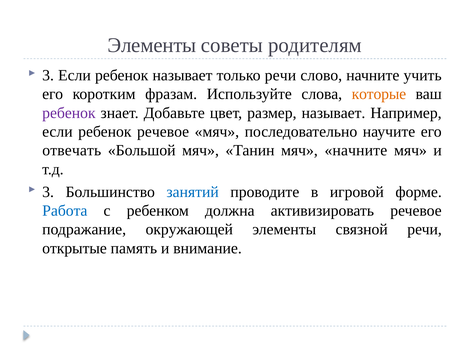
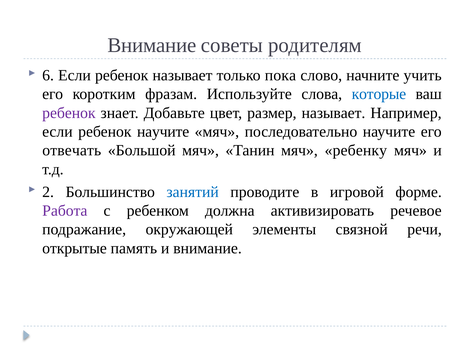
Элементы: Элементы -> Внимание (152, 45)
3: 3 -> 6 (48, 75)
только речи: речи -> пока (280, 75)
которые colour: orange -> blue (379, 94)
ребенок речевое: речевое -> научите (163, 132)
мяч начните: начните -> ребенку (356, 151)
3: 3 -> 2 (48, 192)
Работа colour: blue -> purple (65, 211)
